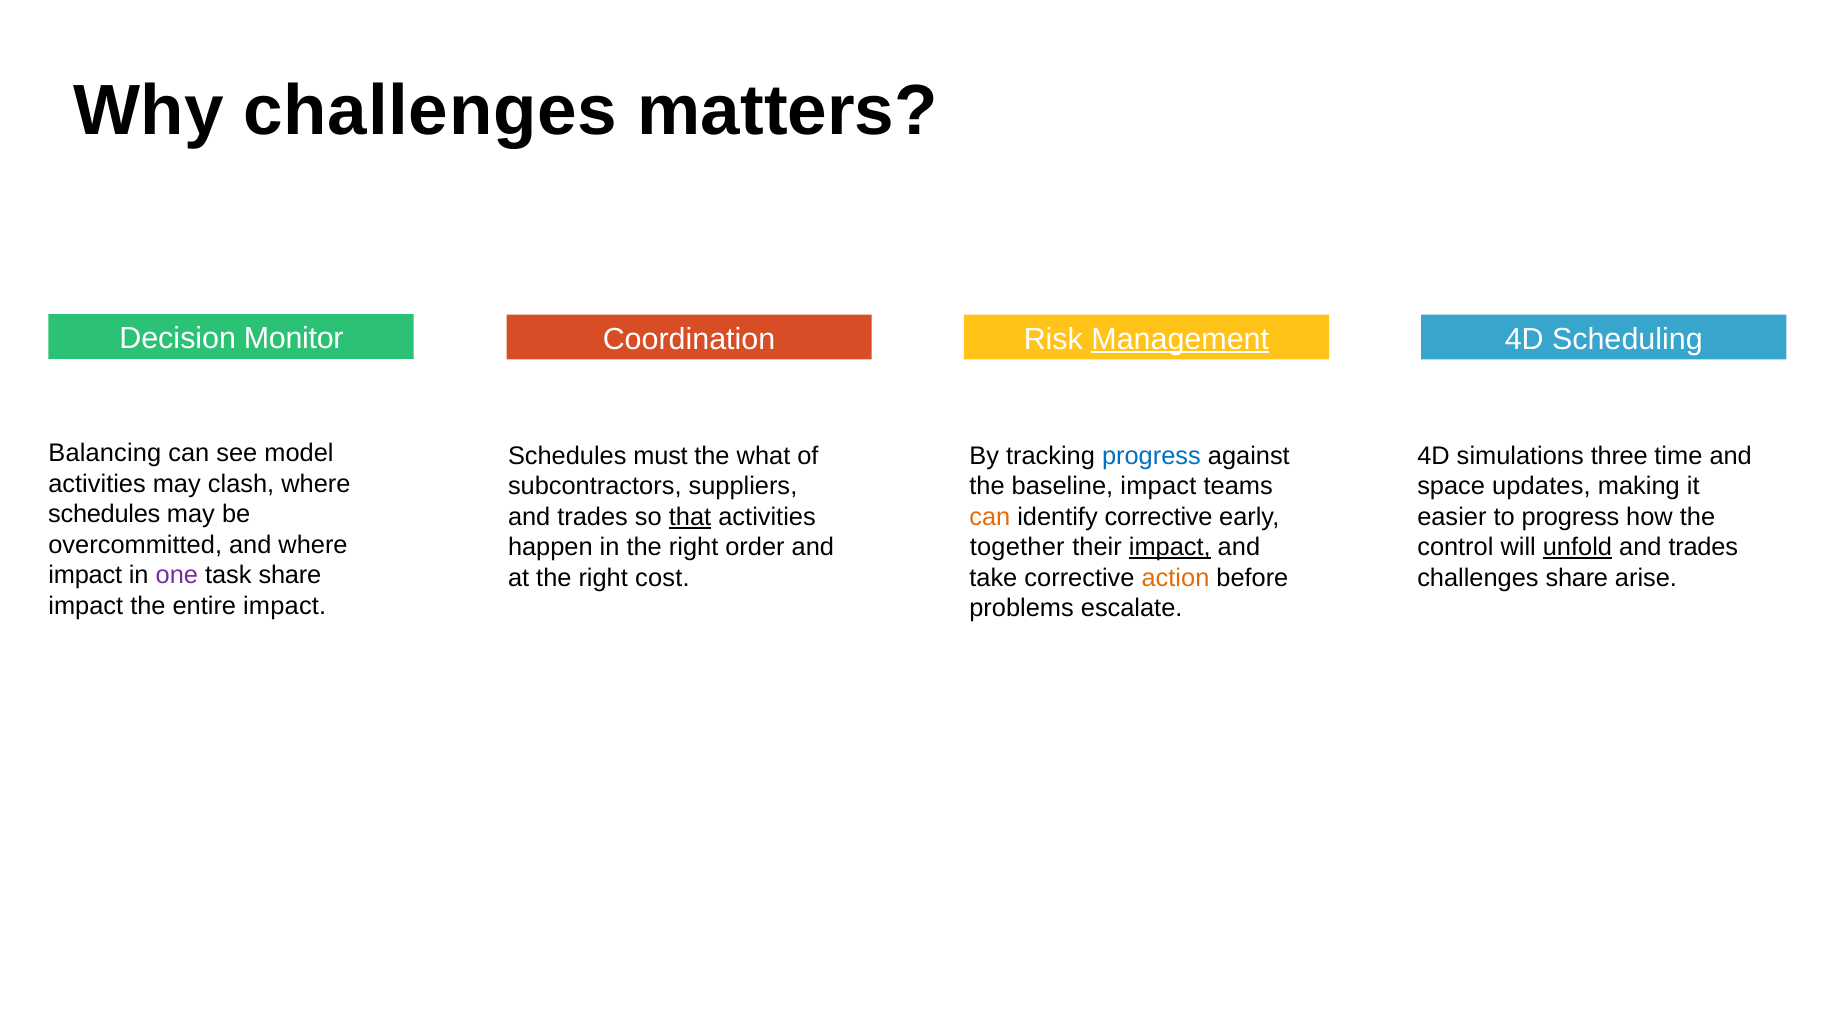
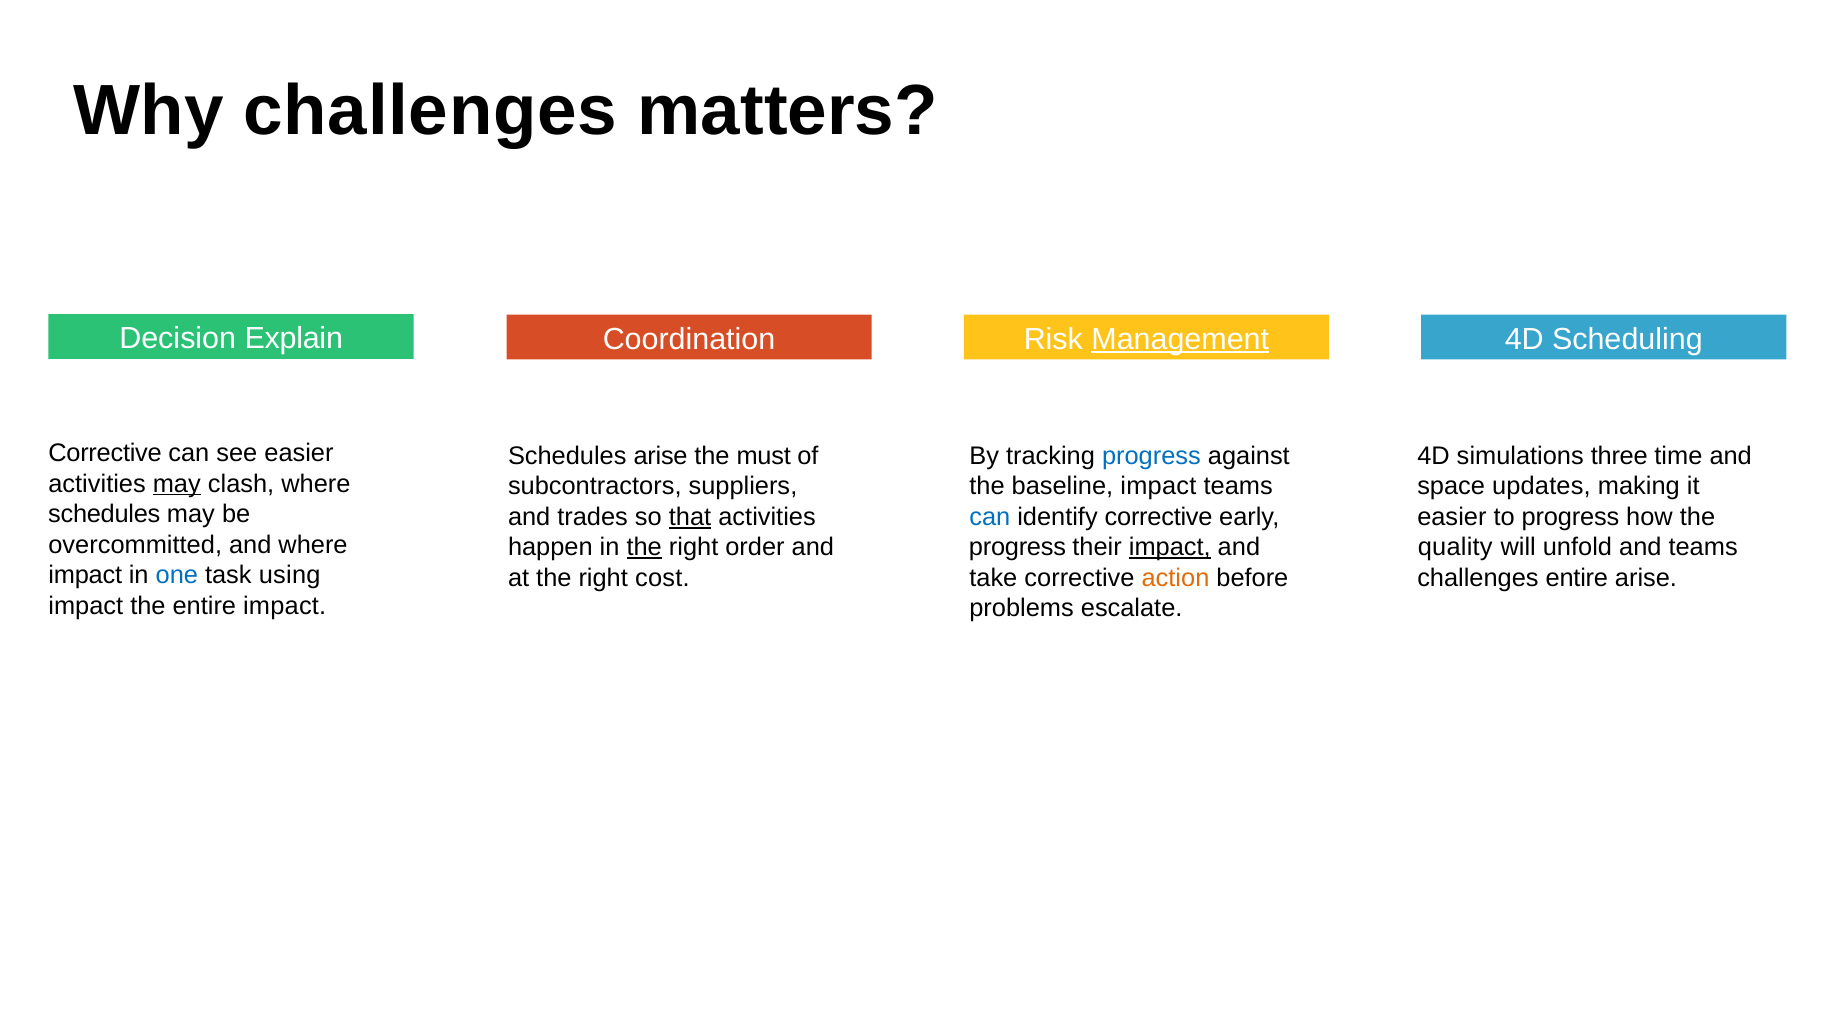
Monitor: Monitor -> Explain (294, 339)
Balancing: Balancing -> Corrective (105, 453)
see model: model -> easier (299, 453)
Schedules must: must -> arise (661, 456)
what: what -> must (764, 456)
may underline: none -> present (177, 484)
can colour: orange -> blue (990, 517)
together: together -> progress (1017, 547)
the underline: none -> present (644, 547)
control: control -> quality (1455, 547)
unfold underline: present -> none (1577, 547)
trades: trades -> teams (1703, 547)
one colour: purple -> blue (177, 575)
task share: share -> using (290, 575)
challenges share: share -> entire (1577, 578)
